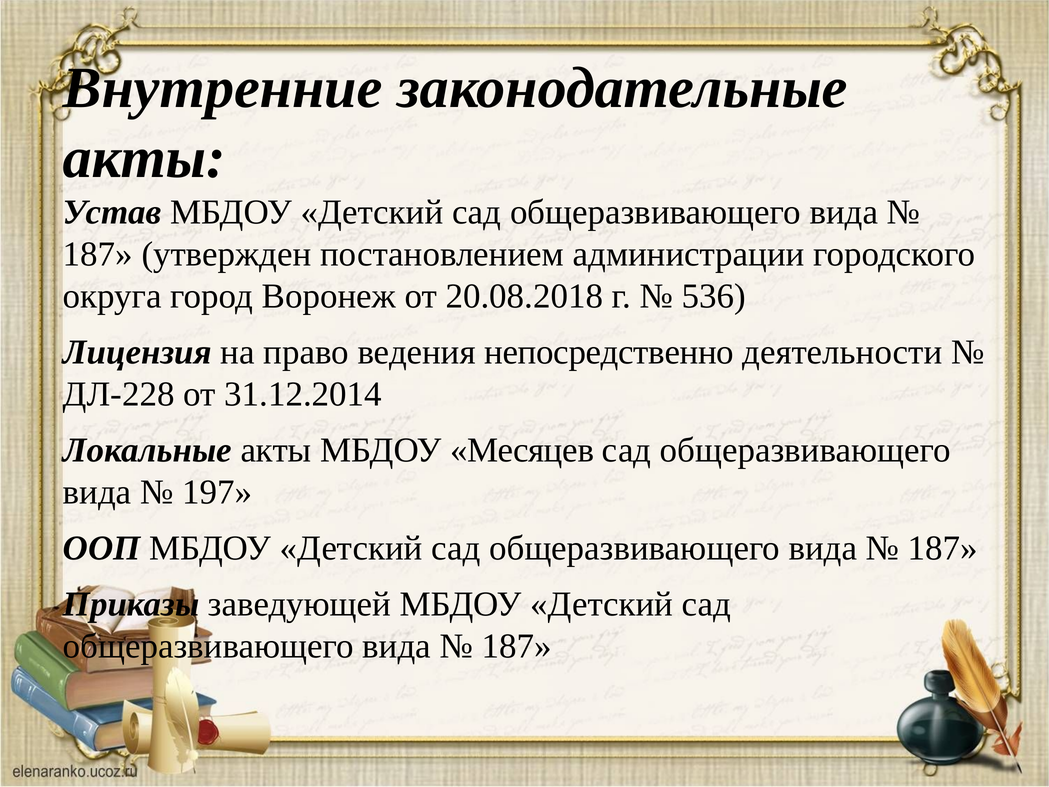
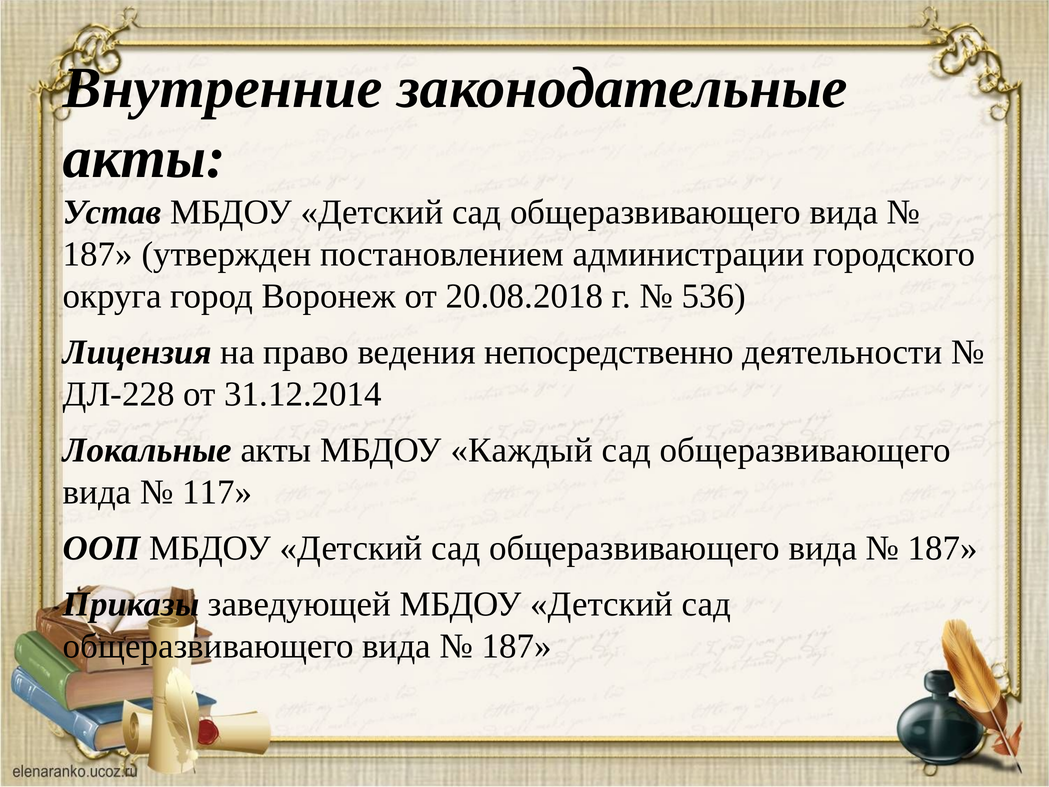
Месяцев: Месяцев -> Каждый (522, 450)
197: 197 -> 117 (217, 492)
